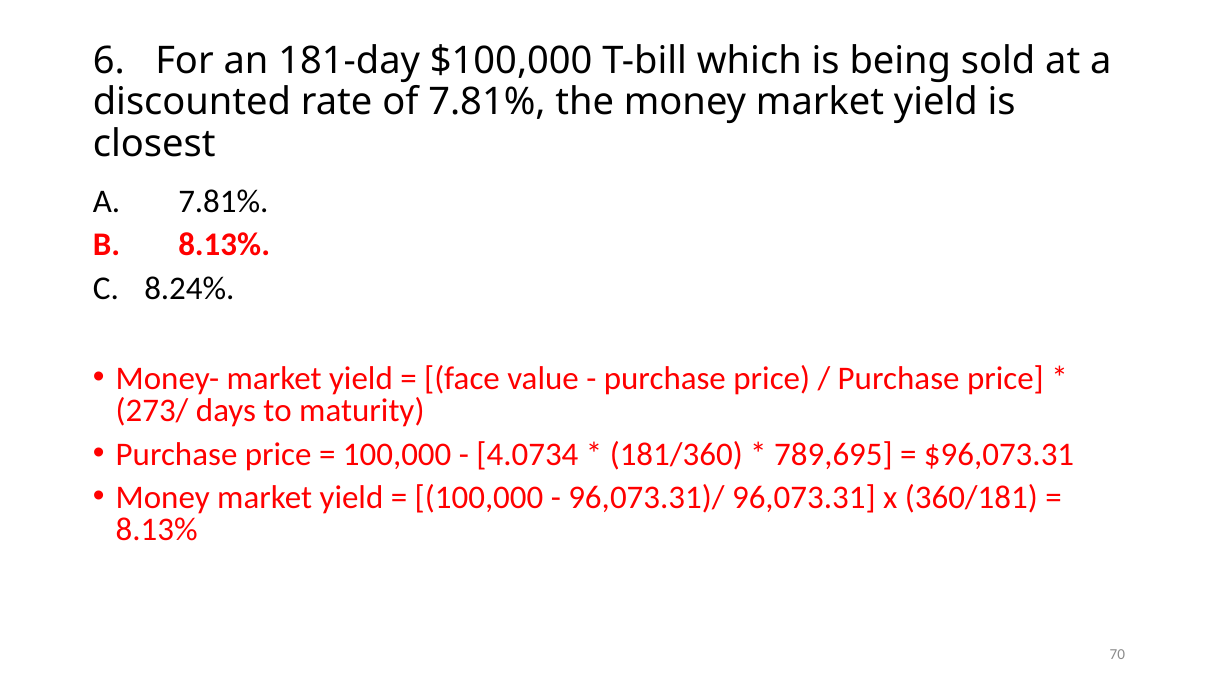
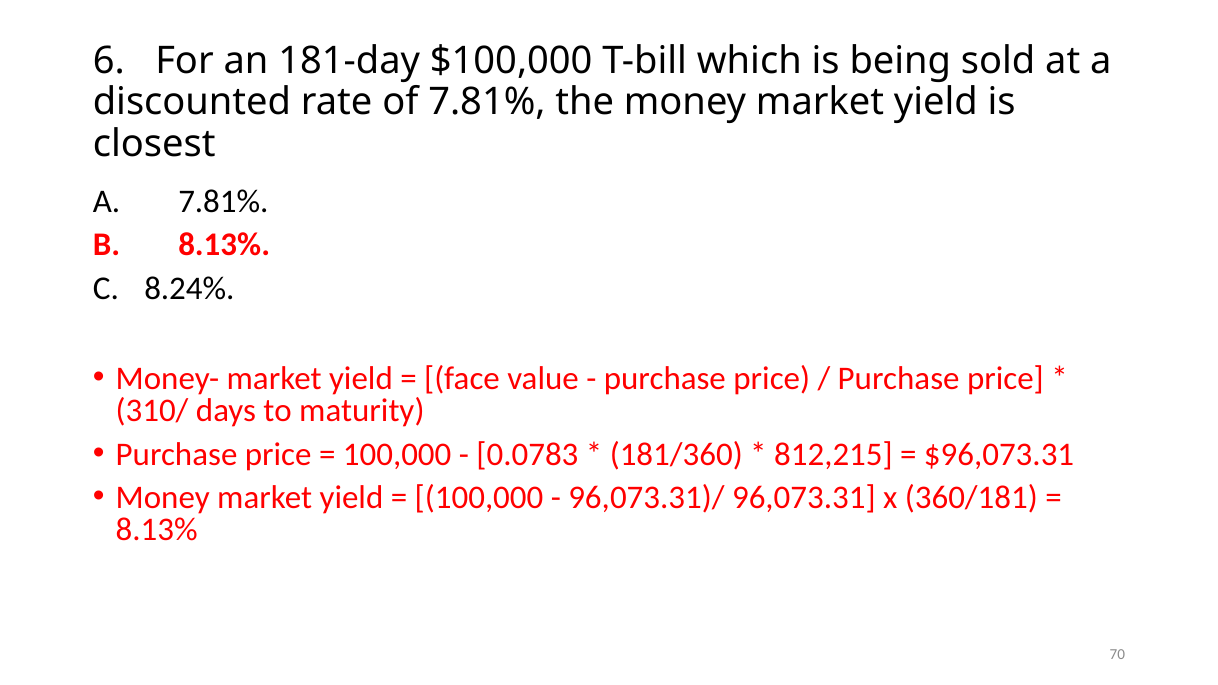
273/: 273/ -> 310/ (152, 411)
4.0734: 4.0734 -> 0.0783 (527, 455)
789,695: 789,695 -> 812,215 (833, 455)
